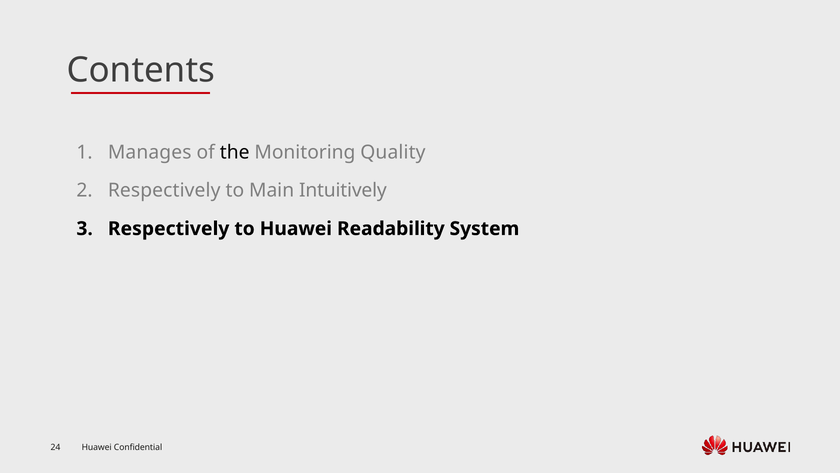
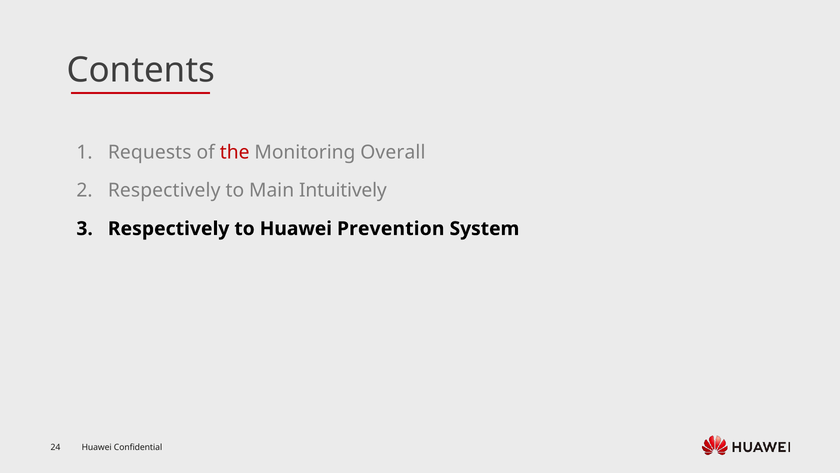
Manages: Manages -> Requests (150, 152)
the colour: black -> red (235, 152)
Quality: Quality -> Overall (393, 152)
Readability: Readability -> Prevention (391, 228)
